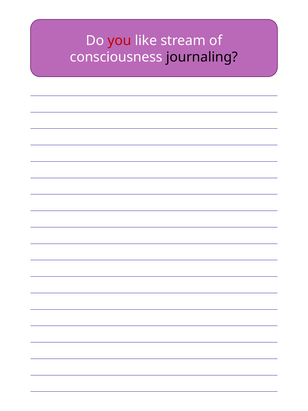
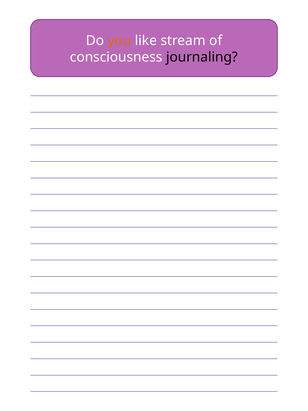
you colour: red -> orange (120, 41)
